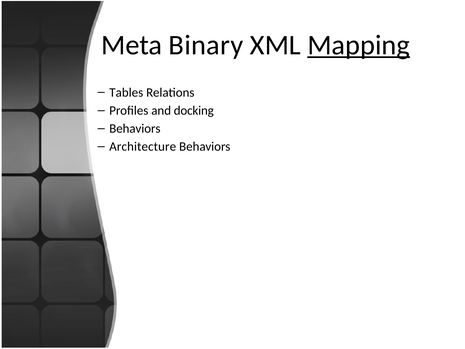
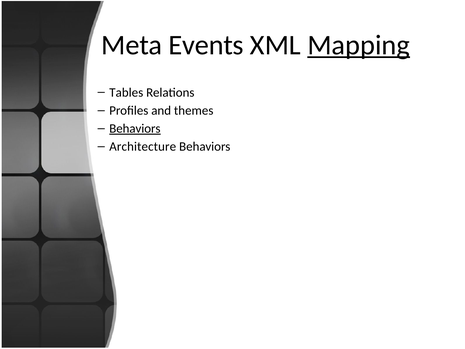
Binary: Binary -> Events (206, 45)
docking: docking -> themes (194, 110)
Behaviors underline: none -> present (135, 129)
